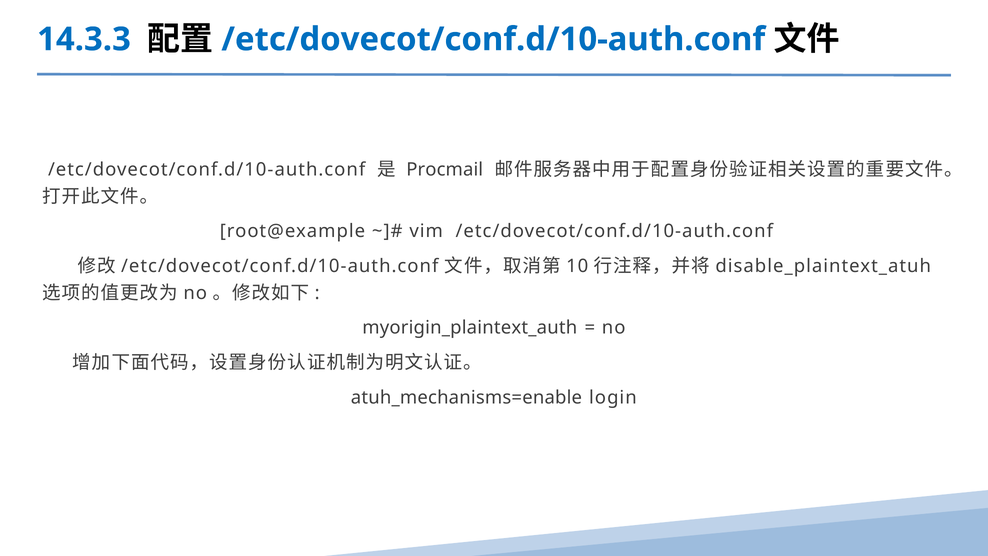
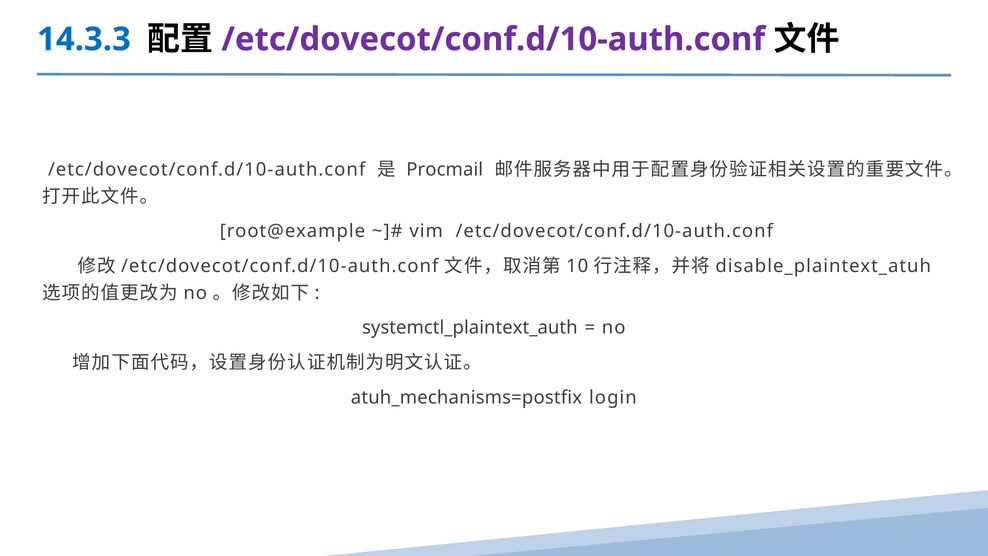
/etc/dovecot/conf.d/10-auth.conf colour: blue -> purple (493, 39)
myorigin_plaintext_auth: myorigin_plaintext_auth -> systemctl_plaintext_auth (470, 328)
atuh_mechanisms=enable: atuh_mechanisms=enable -> atuh_mechanisms=postfix (466, 397)
